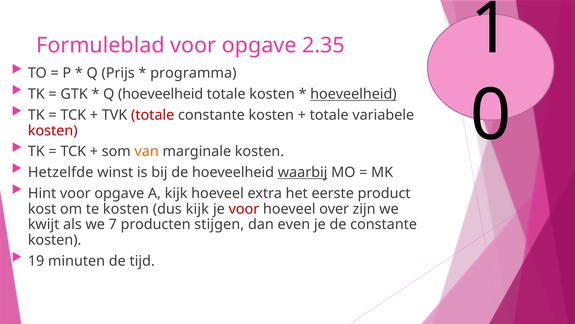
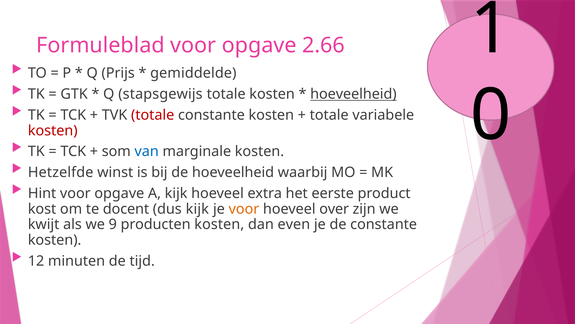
2.35: 2.35 -> 2.66 (324, 45)
programma: programma -> gemiddelde (193, 73)
Q hoeveelheid: hoeveelheid -> stapsgewijs (160, 94)
van colour: orange -> blue (147, 151)
waarbij underline: present -> none (303, 172)
te kosten: kosten -> docent (126, 209)
voor colour: red -> orange (244, 209)
7: 7 -> 9 (113, 224)
producten stijgen: stijgen -> kosten (219, 224)
19: 19 -> 12 (36, 261)
